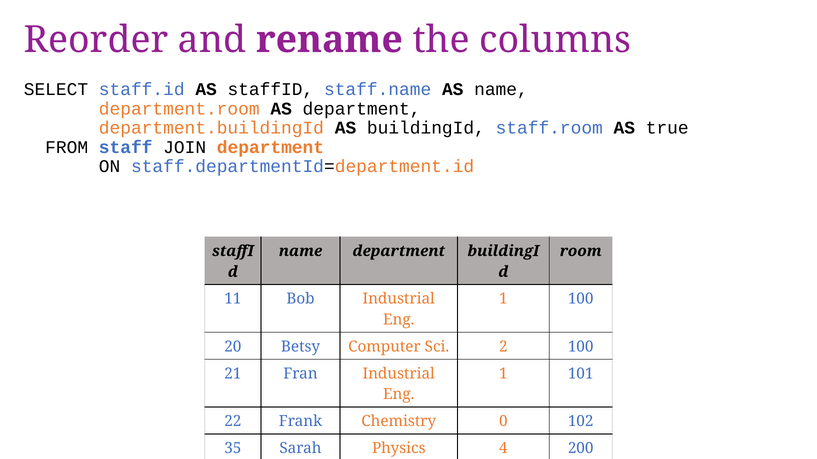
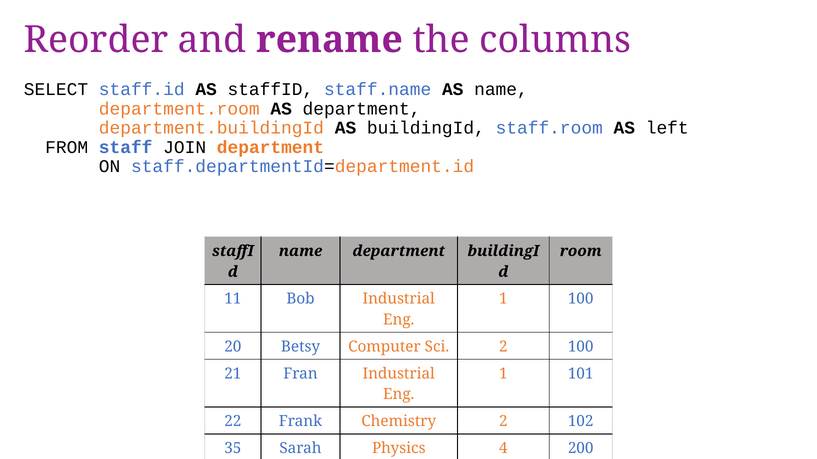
true: true -> left (667, 128)
Chemistry 0: 0 -> 2 (503, 422)
